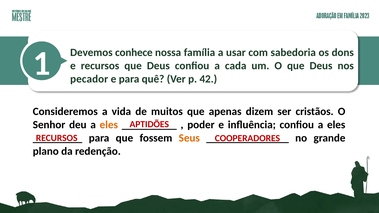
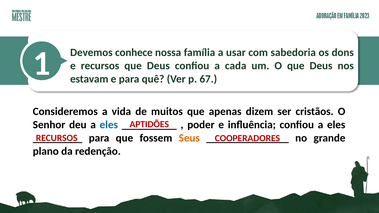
pecador: pecador -> estavam (89, 79)
42: 42 -> 67 (208, 79)
eles colour: orange -> blue (109, 125)
